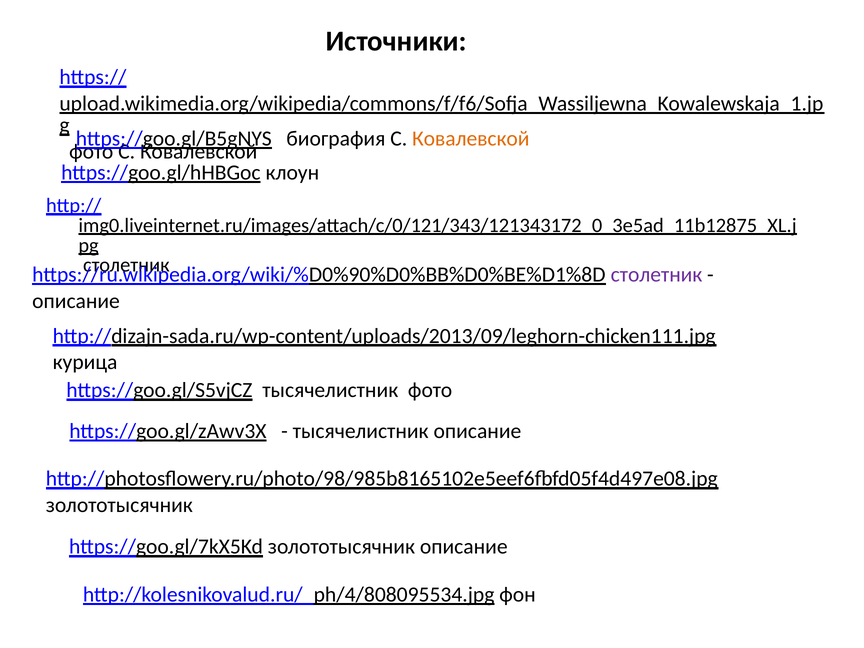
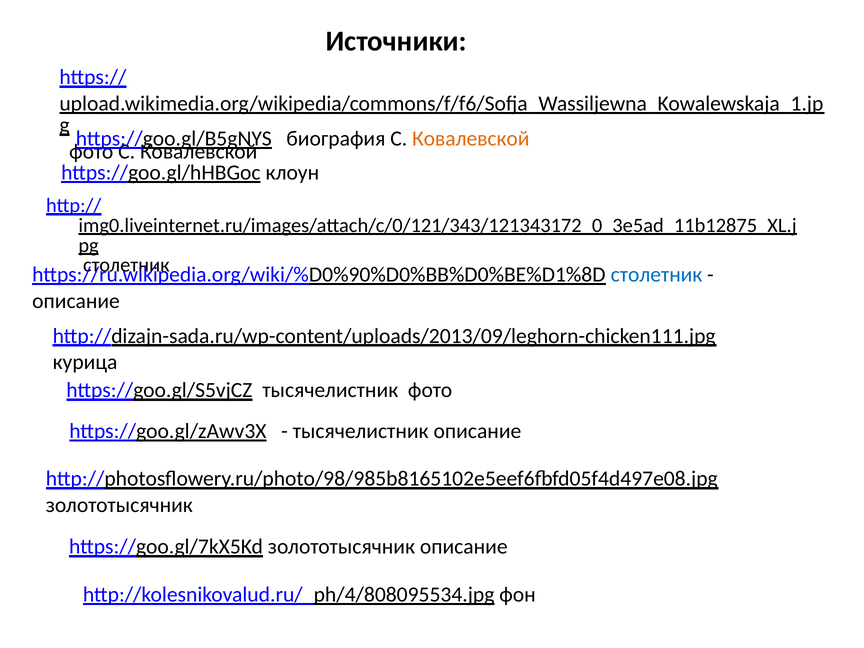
столетник colour: purple -> blue (656, 275)
